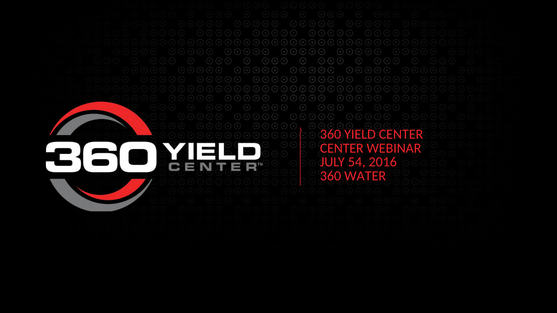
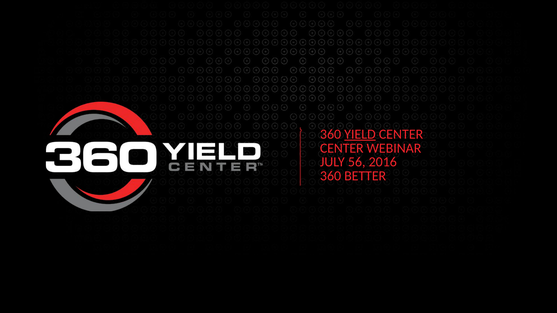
YIELD underline: none -> present (360, 134)
54: 54 -> 56 (357, 162)
WATER: WATER -> BETTER (365, 176)
